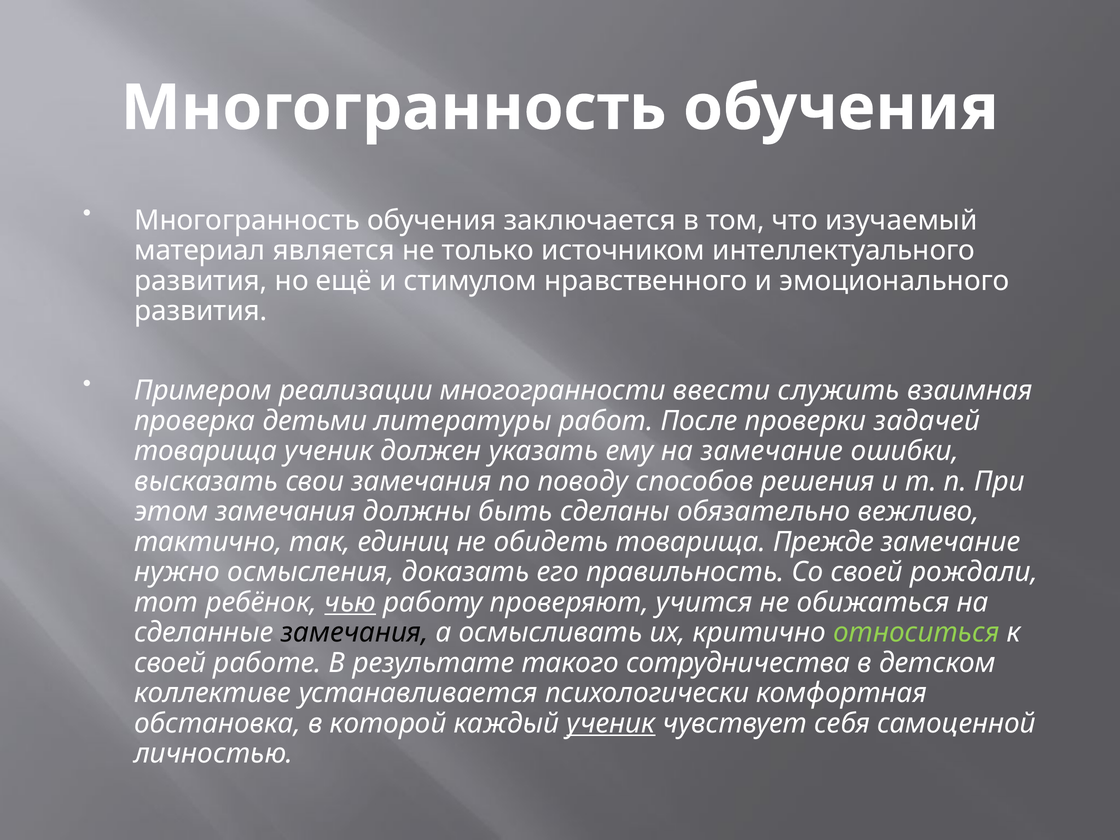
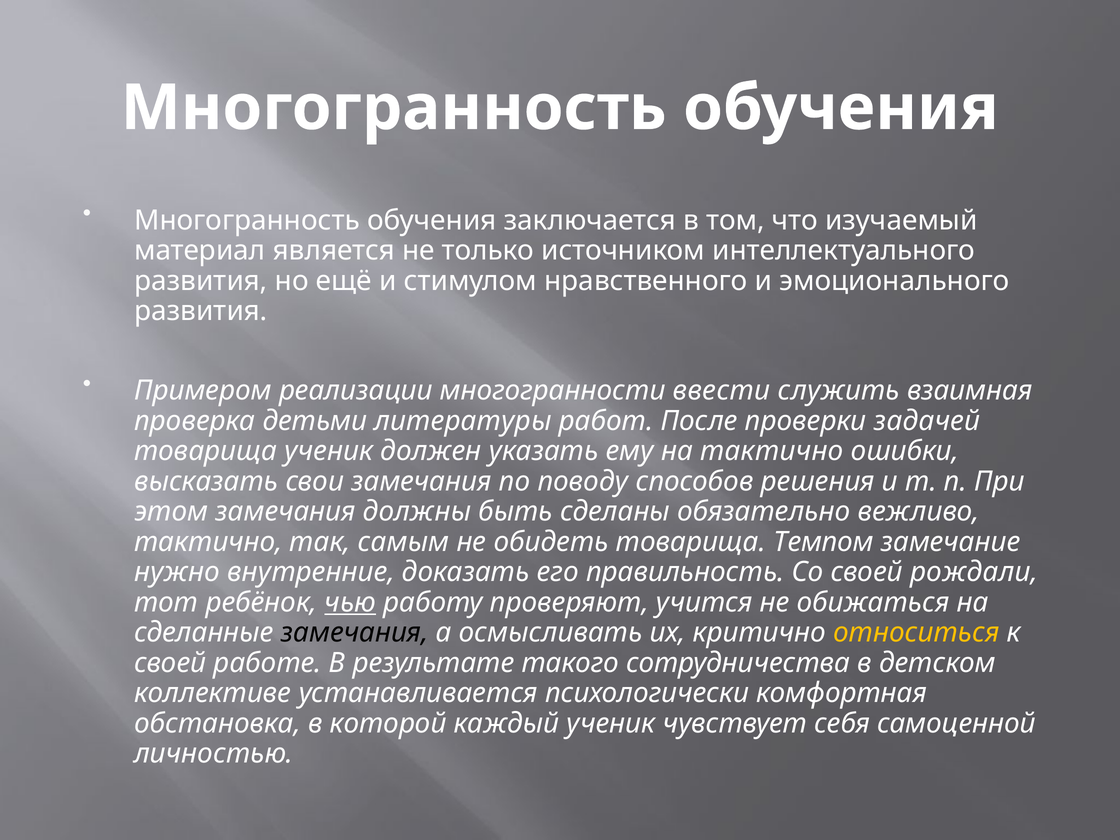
на замечание: замечание -> тактично (772, 451)
единиц: единиц -> самым (404, 542)
Прежде: Прежде -> Темпом (823, 542)
осмысления: осмысления -> внутренние (311, 572)
относиться colour: light green -> yellow (916, 633)
ученик underline: present -> none (611, 723)
